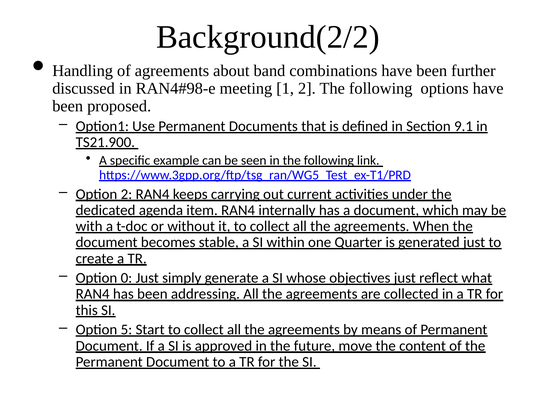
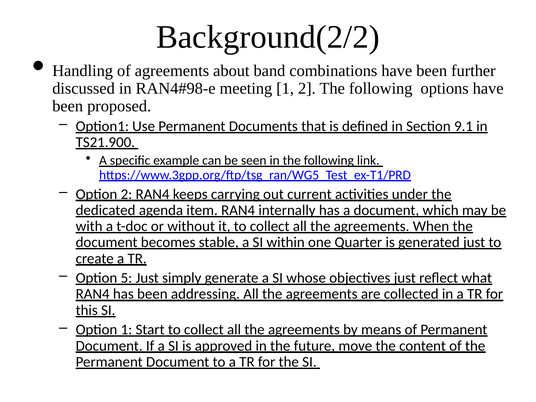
0: 0 -> 5 (126, 278)
Option 5: 5 -> 1 (126, 330)
